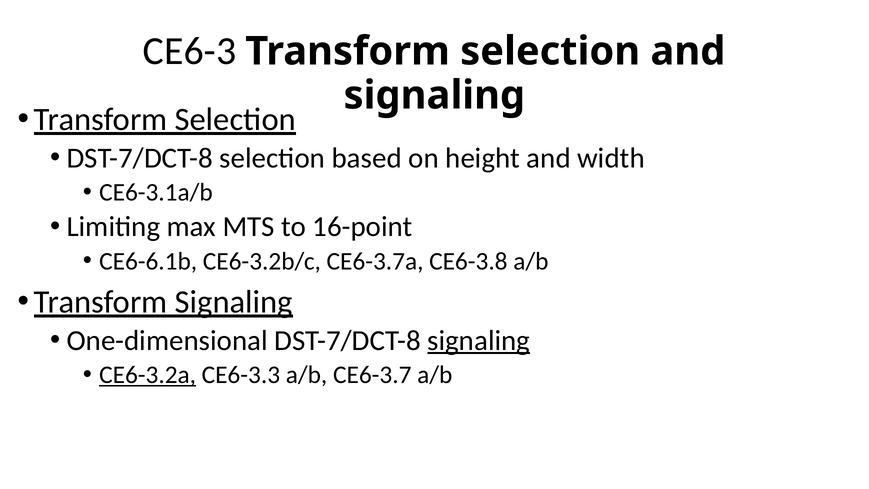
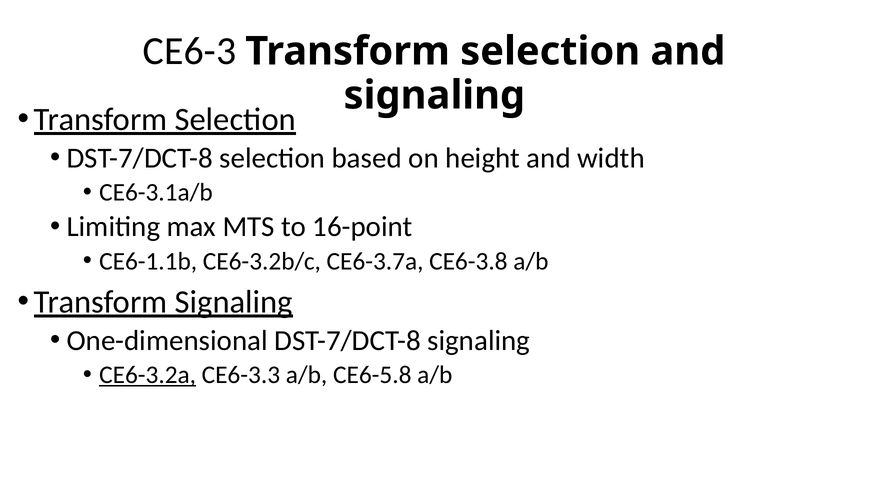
CE6-6.1b: CE6-6.1b -> CE6-1.1b (148, 261)
signaling underline: present -> none (479, 340)
CE6-3.7: CE6-3.7 -> CE6-5.8 (372, 375)
